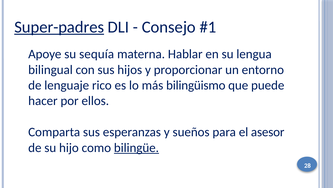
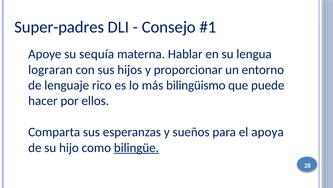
Super-padres underline: present -> none (59, 27)
bilingual: bilingual -> lograran (50, 69)
asesor: asesor -> apoya (268, 132)
